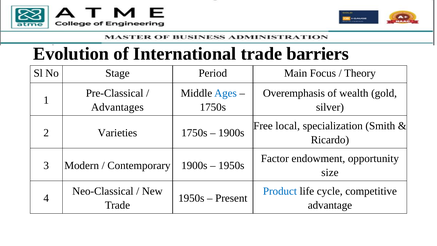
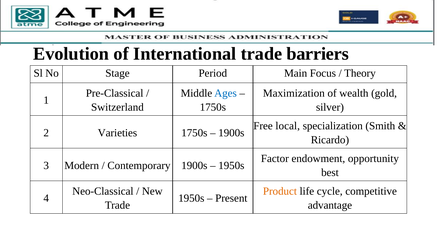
Overemphasis: Overemphasis -> Maximization (294, 93)
Advantages: Advantages -> Switzerland (117, 107)
size: size -> best (330, 172)
Product colour: blue -> orange (280, 191)
